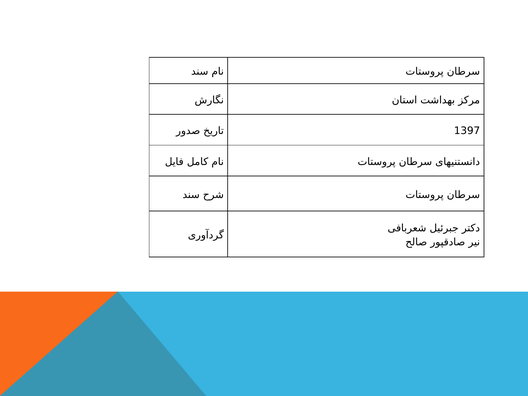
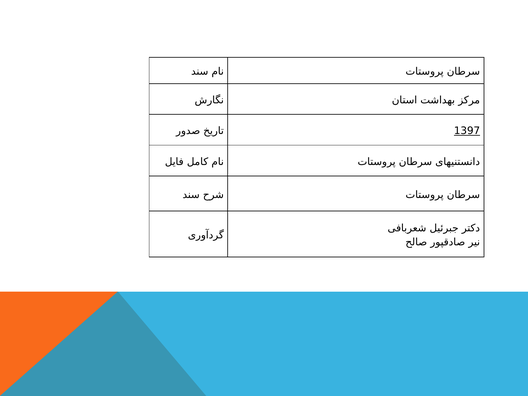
1397 underline: none -> present (467, 131)
